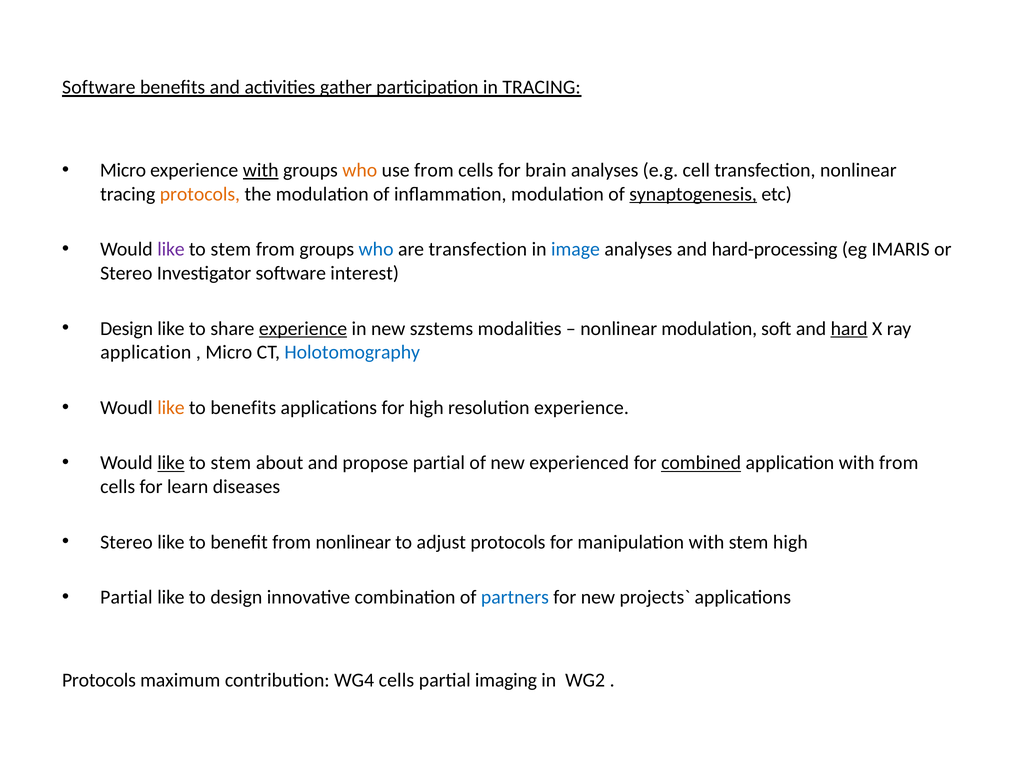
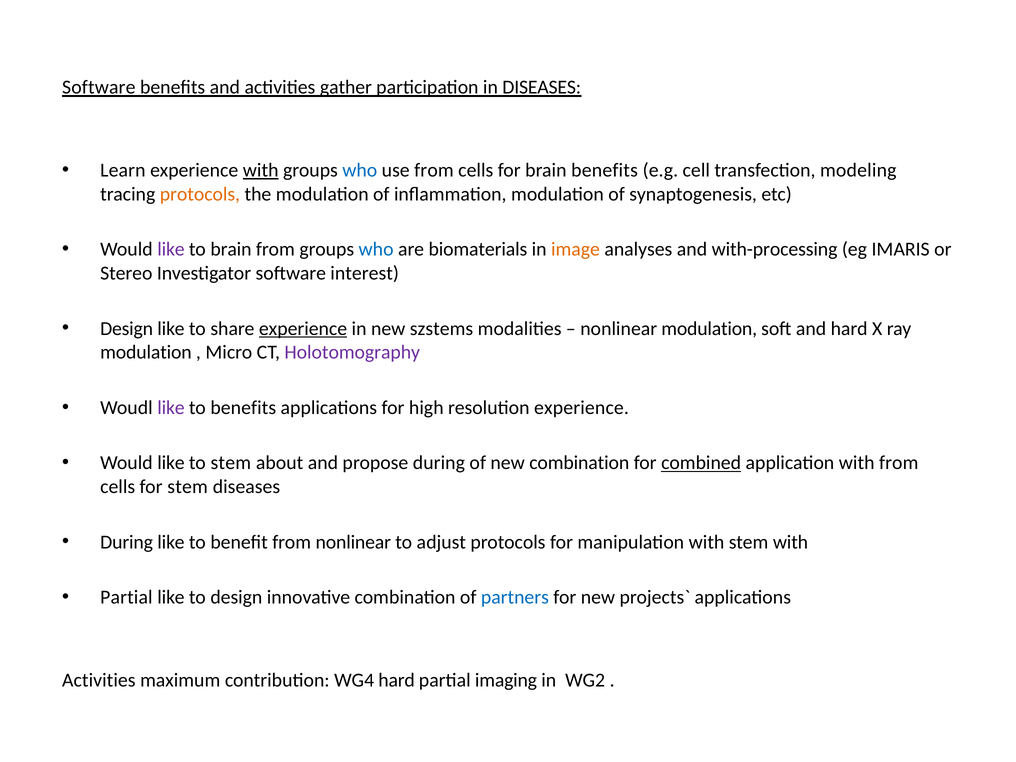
in TRACING: TRACING -> DISEASES (542, 87)
Micro: Micro -> Learn (123, 170)
who colour: orange -> blue (360, 170)
brain analyses: analyses -> benefits (605, 170)
transfection nonlinear: nonlinear -> modeling (858, 170)
synaptogenesis underline: present -> none (693, 194)
stem: stem -> brain (231, 249)
are transfection: transfection -> biomaterials (478, 249)
image colour: blue -> orange (576, 249)
hard-processing: hard-processing -> with-processing (775, 249)
hard underline: present -> none (849, 328)
application: application -> modulation (146, 352)
Holotomography colour: blue -> purple (352, 352)
like colour: orange -> purple (171, 408)
like underline: present -> none (171, 463)
propose partial: partial -> during (439, 463)
new experienced: experienced -> combination (579, 463)
for learn: learn -> stem (188, 487)
Stereo: Stereo -> During (127, 542)
stem high: high -> with (790, 542)
Protocols: Protocols -> Activities (99, 680)
WG4 cells: cells -> hard (397, 680)
